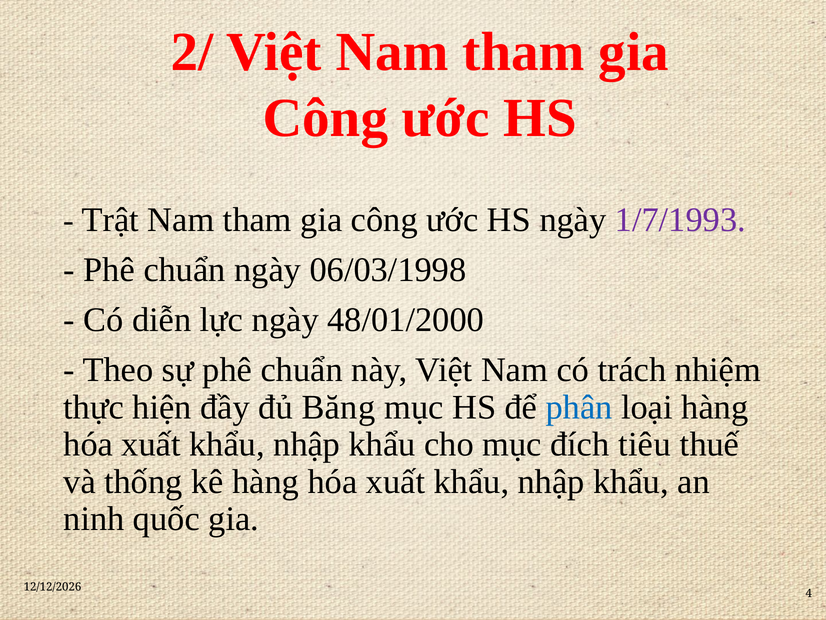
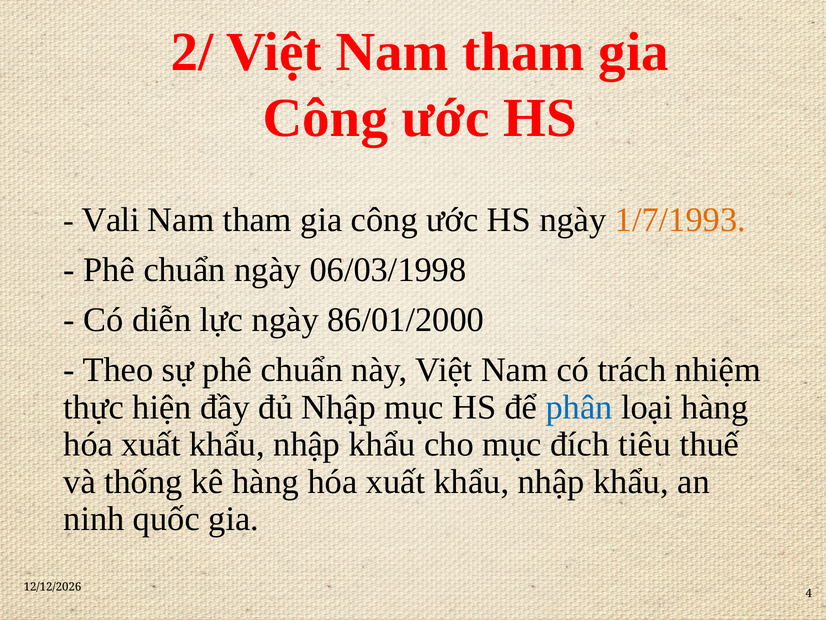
Trật: Trật -> Vali (111, 220)
1/7/1993 colour: purple -> orange (680, 220)
48/01/2000: 48/01/2000 -> 86/01/2000 (406, 320)
đủ Băng: Băng -> Nhập (339, 407)
